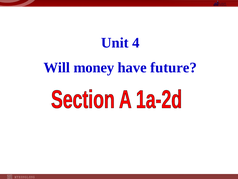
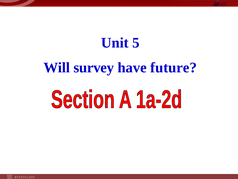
4: 4 -> 5 (136, 43)
money: money -> survey (94, 67)
